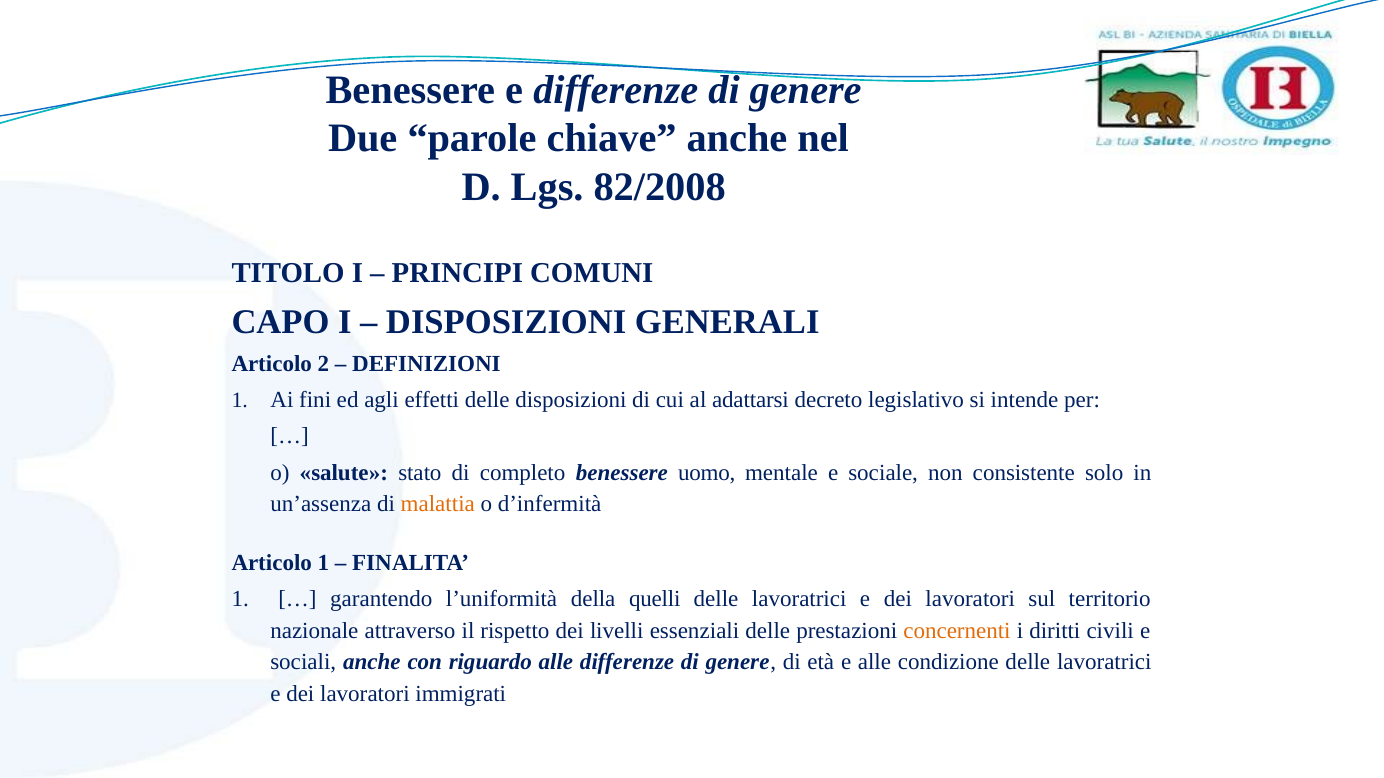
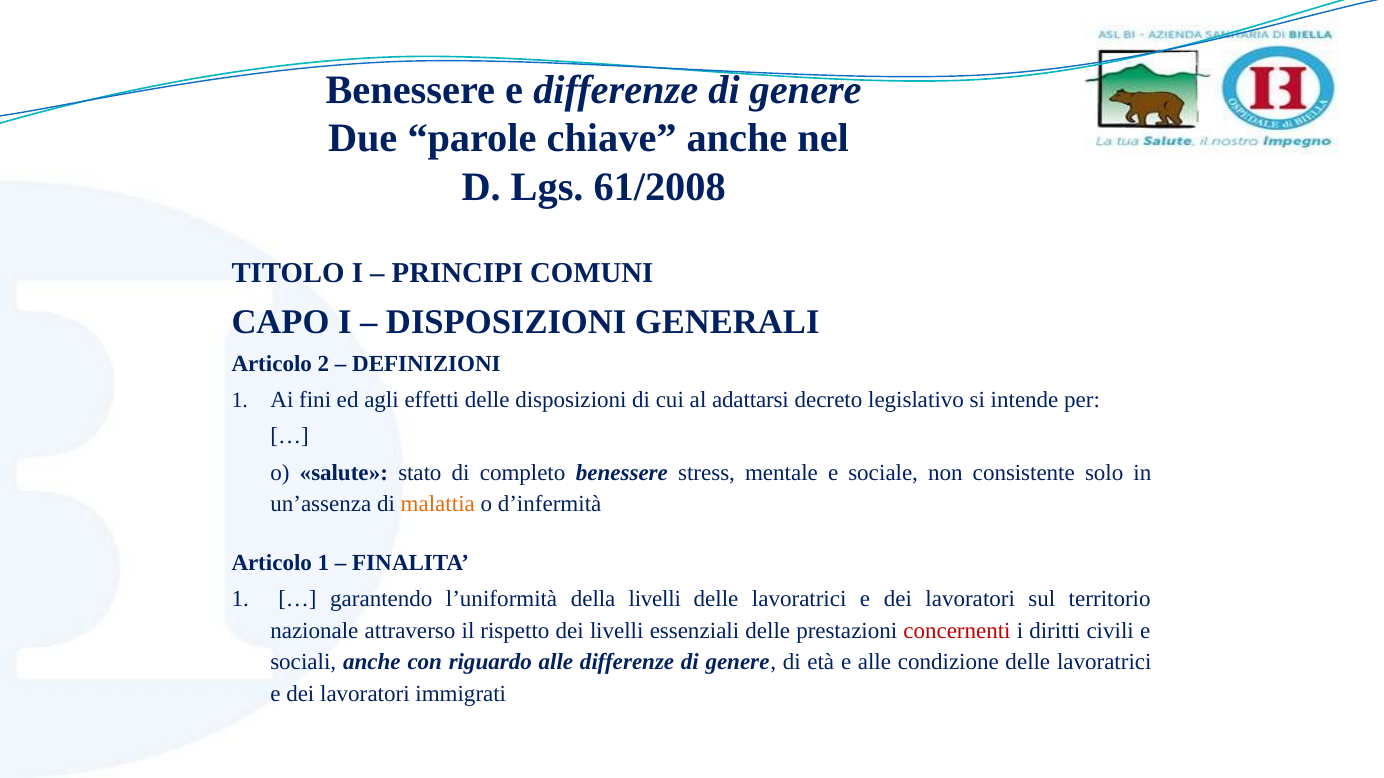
82/2008: 82/2008 -> 61/2008 (660, 187)
uomo: uomo -> stress (707, 473)
della quelli: quelli -> livelli (655, 599)
concernenti colour: orange -> red (957, 631)
